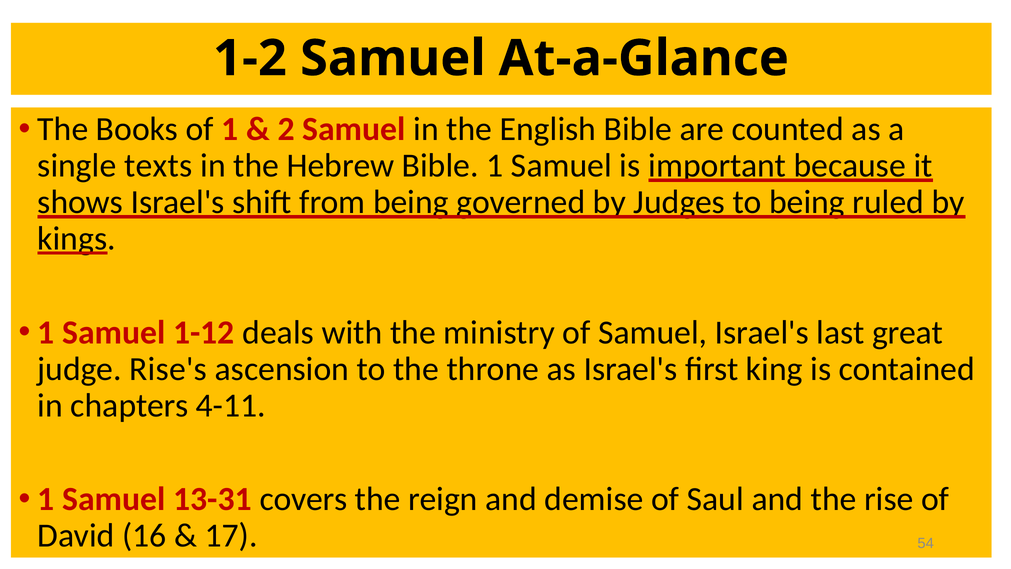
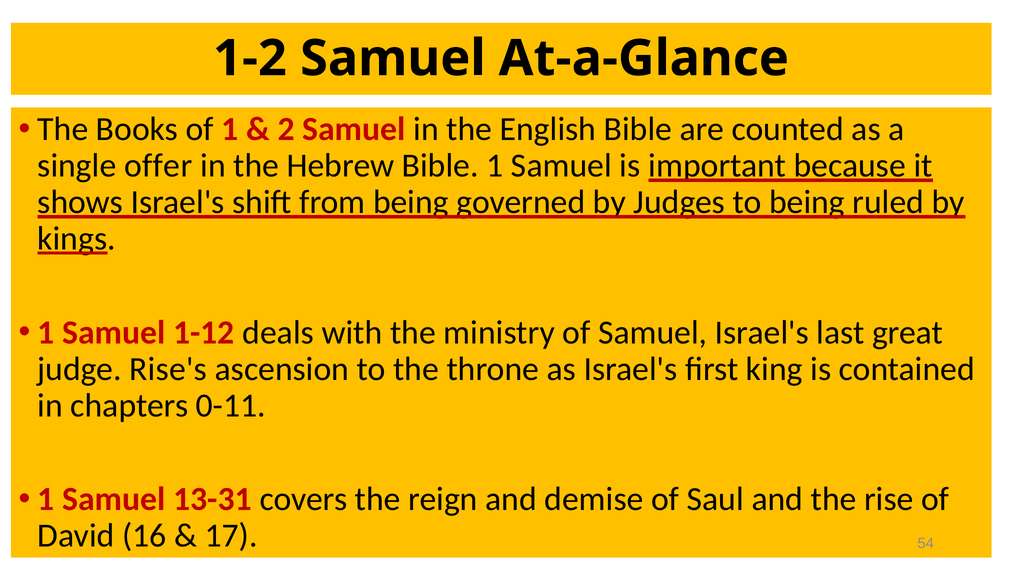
texts: texts -> offer (158, 166)
4-11: 4-11 -> 0-11 (231, 405)
